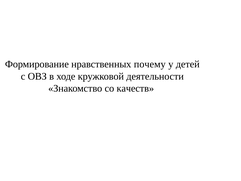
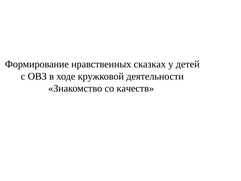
почему: почему -> сказках (150, 64)
